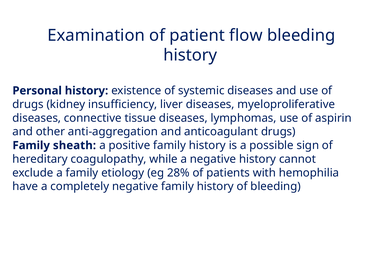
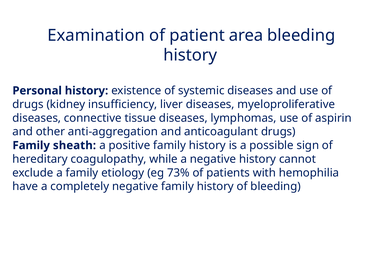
flow: flow -> area (246, 35)
28%: 28% -> 73% (178, 173)
